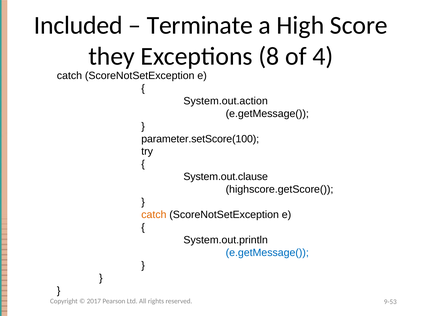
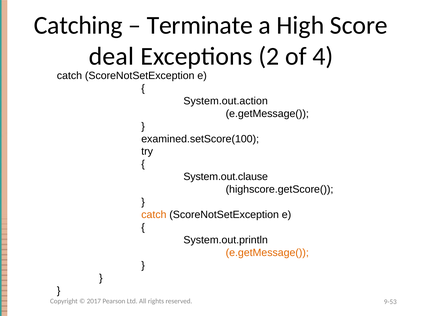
Included: Included -> Catching (78, 25)
they: they -> deal (111, 56)
8: 8 -> 2 (269, 56)
parameter.setScore(100: parameter.setScore(100 -> examined.setScore(100 (200, 139)
e.getMessage( colour: blue -> orange (267, 253)
